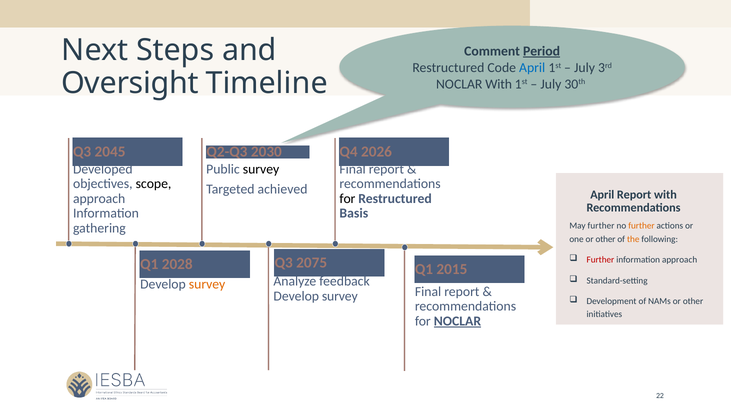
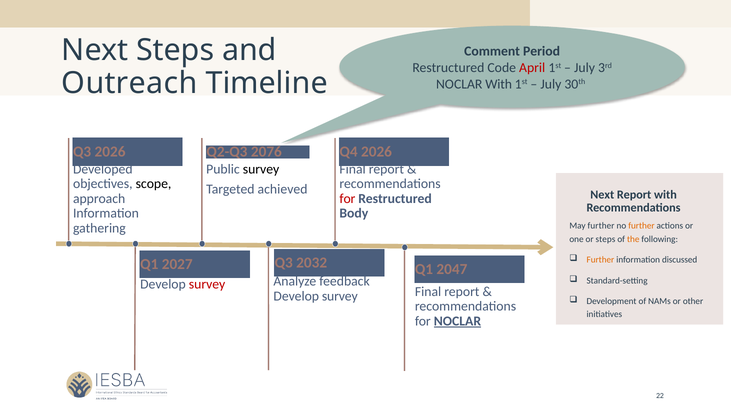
Period underline: present -> none (542, 51)
April colour: blue -> red (532, 68)
Oversight: Oversight -> Outreach (129, 83)
Q3 2045: 2045 -> 2026 (110, 152)
2030: 2030 -> 2076 (266, 152)
April: April -> Next (602, 195)
for colour: black -> red (347, 199)
Basis: Basis -> Body (354, 213)
one or other: other -> steps (605, 239)
Further colour: red -> orange (600, 260)
information approach: approach -> discussed (680, 260)
2075: 2075 -> 2032 (312, 263)
2028: 2028 -> 2027 (177, 264)
2015: 2015 -> 2047 (452, 269)
survey colour: orange -> red (207, 284)
